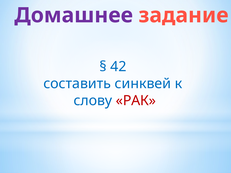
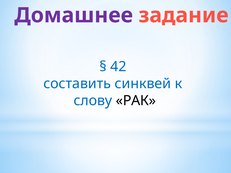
РАК colour: red -> black (136, 101)
